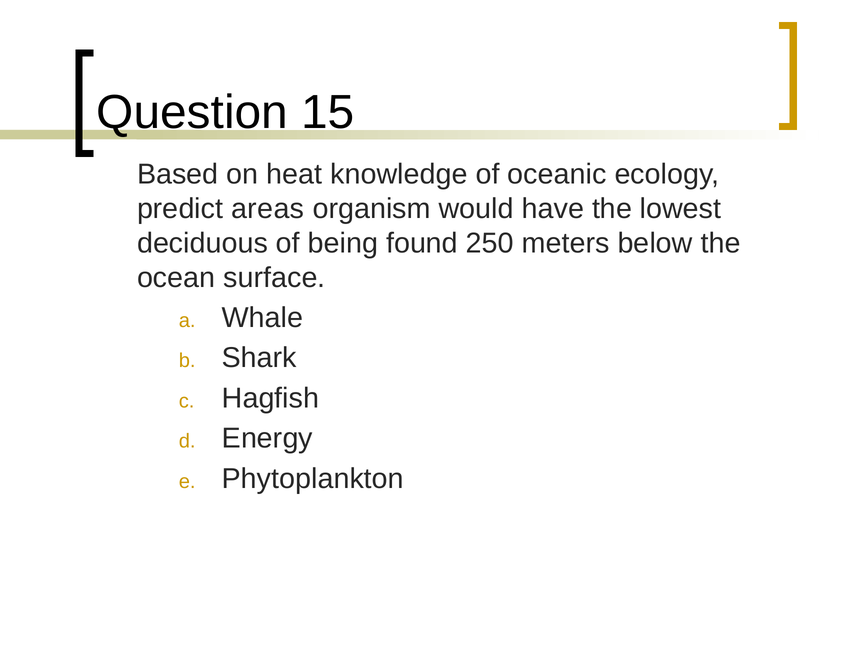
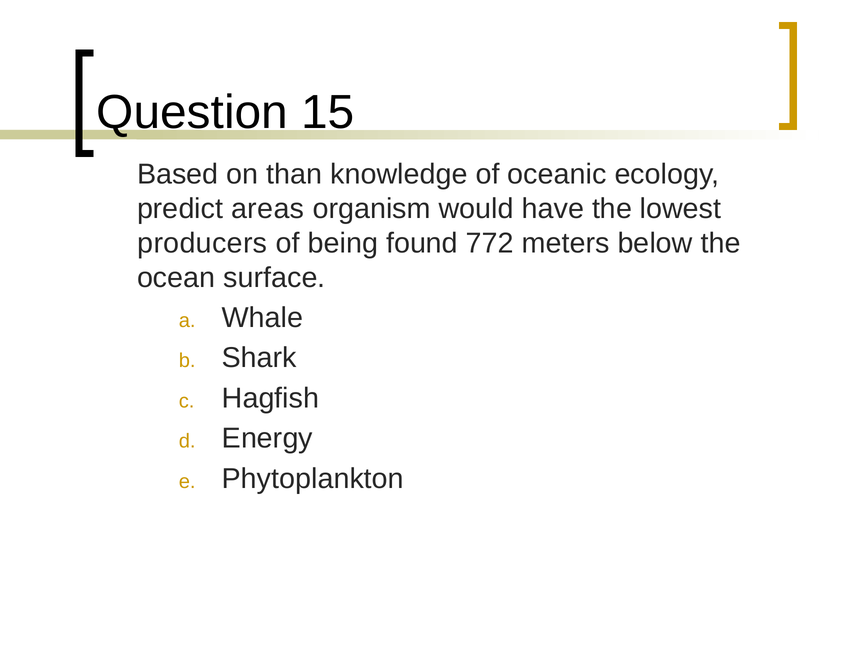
heat: heat -> than (294, 174)
deciduous: deciduous -> producers (202, 243)
250: 250 -> 772 (490, 243)
